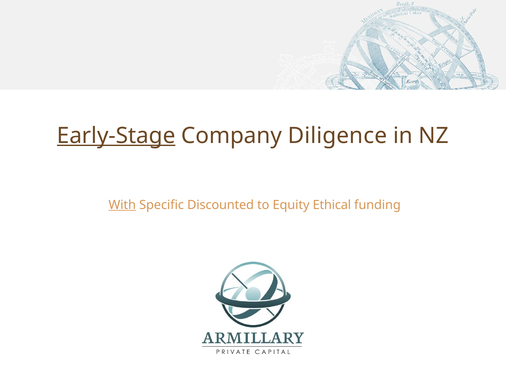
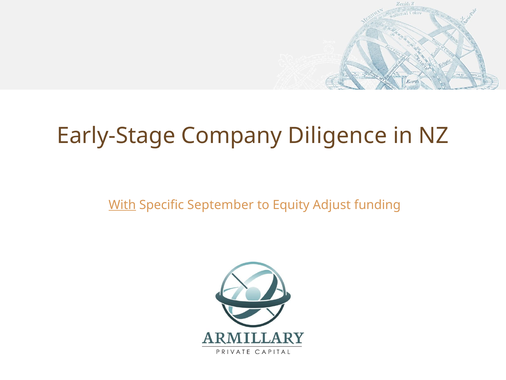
Early-Stage underline: present -> none (116, 136)
Discounted: Discounted -> September (220, 205)
Ethical: Ethical -> Adjust (332, 205)
